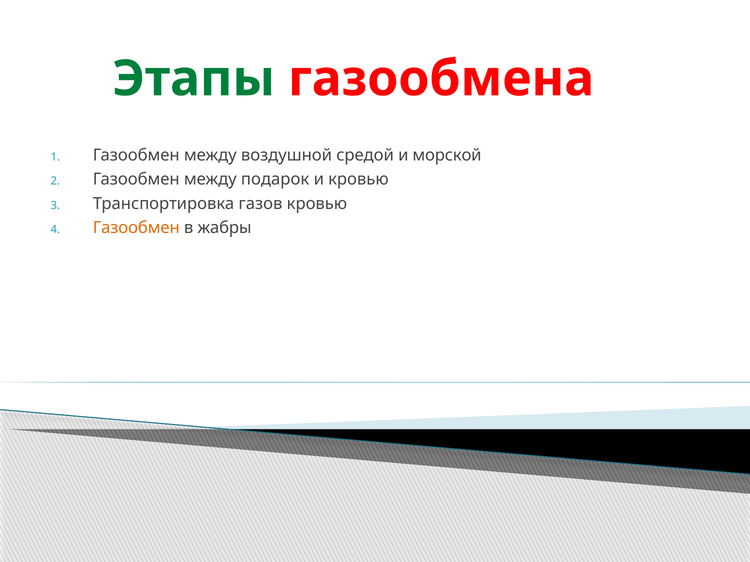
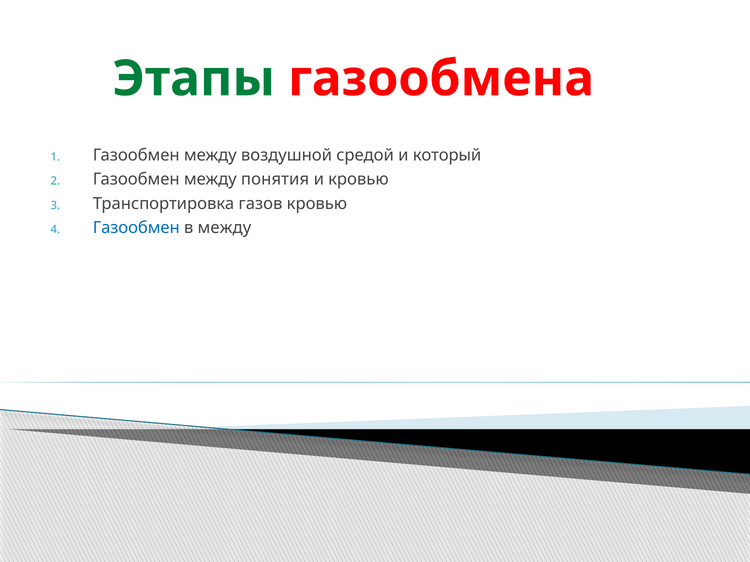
морской: морской -> который (447, 155)
подарок: подарок -> понятия (275, 180)
Газообмен colour: orange -> blue (136, 228)
в жабры: жабры -> между (224, 228)
